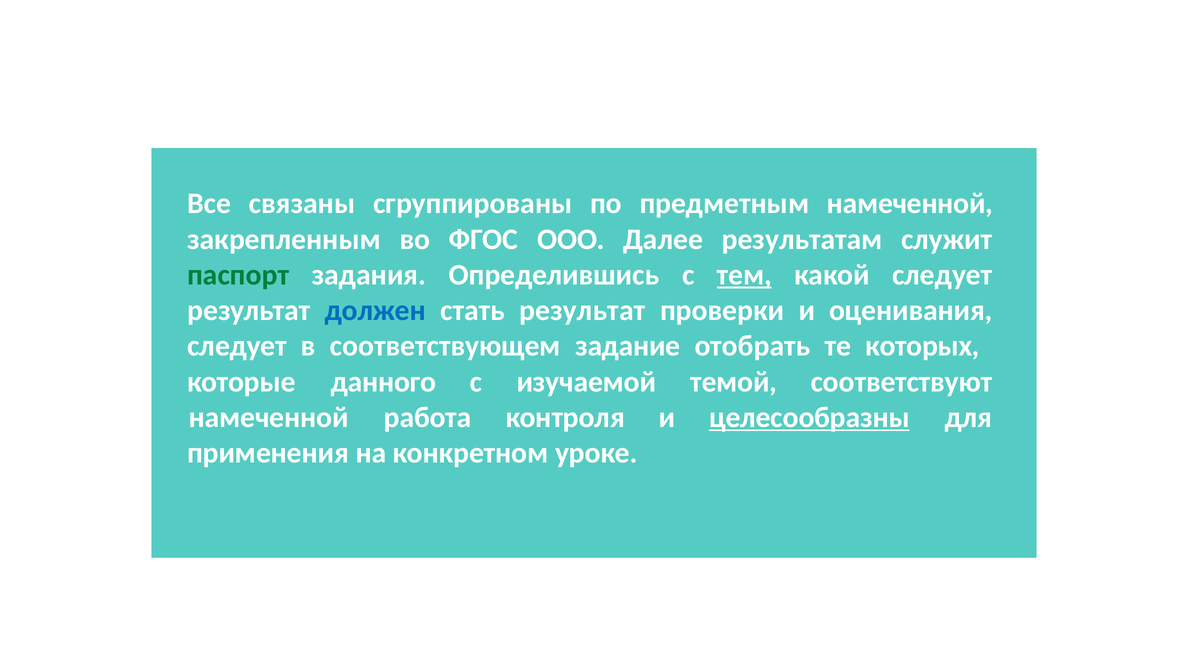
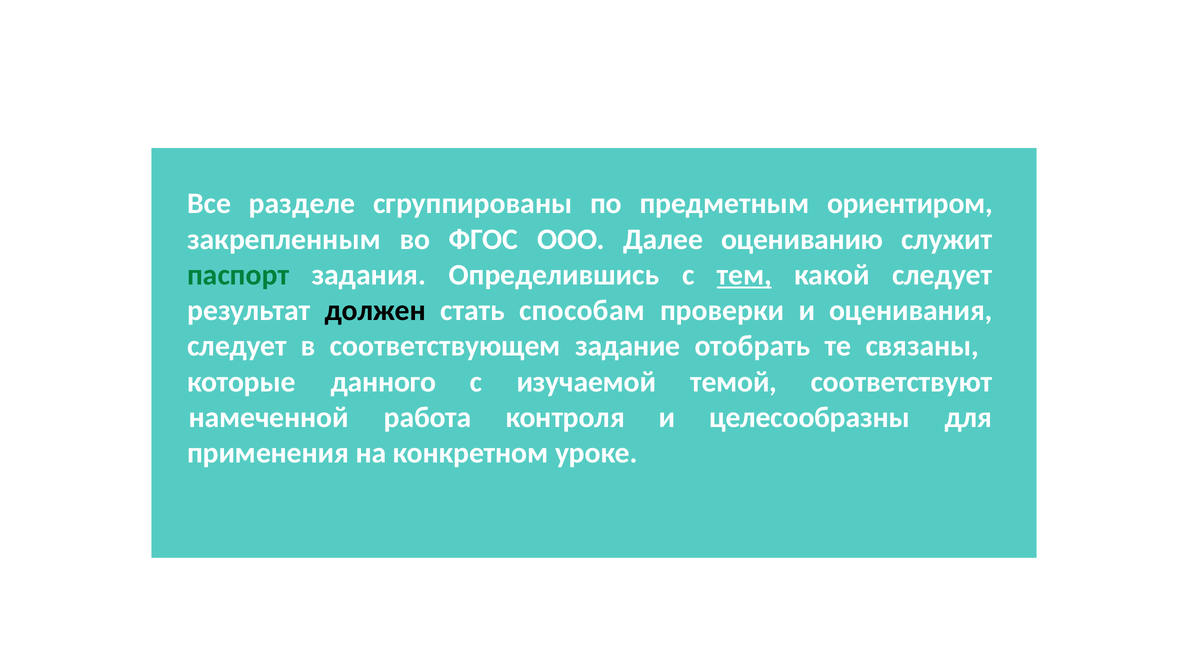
связаны: связаны -> разделе (302, 204)
предметным намеченной: намеченной -> ориентиром (910, 204)
результатам: результатам -> оцениванию (802, 239)
должен colour: blue -> black (375, 311)
стать результат: результат -> способам (582, 311)
которых: которых -> связаны (922, 346)
целесообразны underline: present -> none (809, 418)
